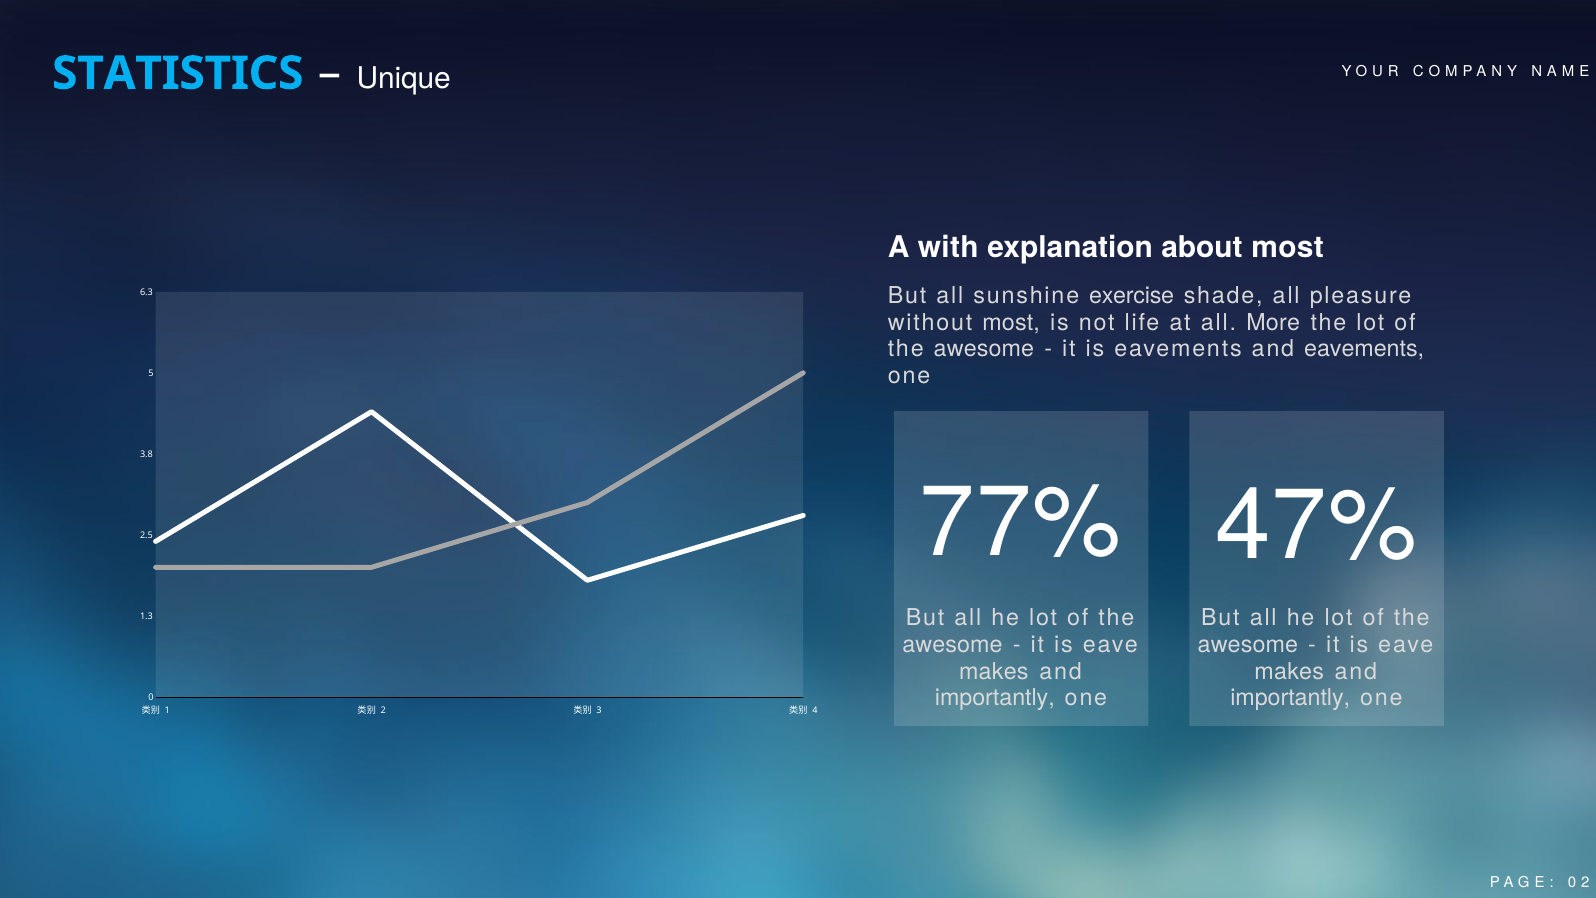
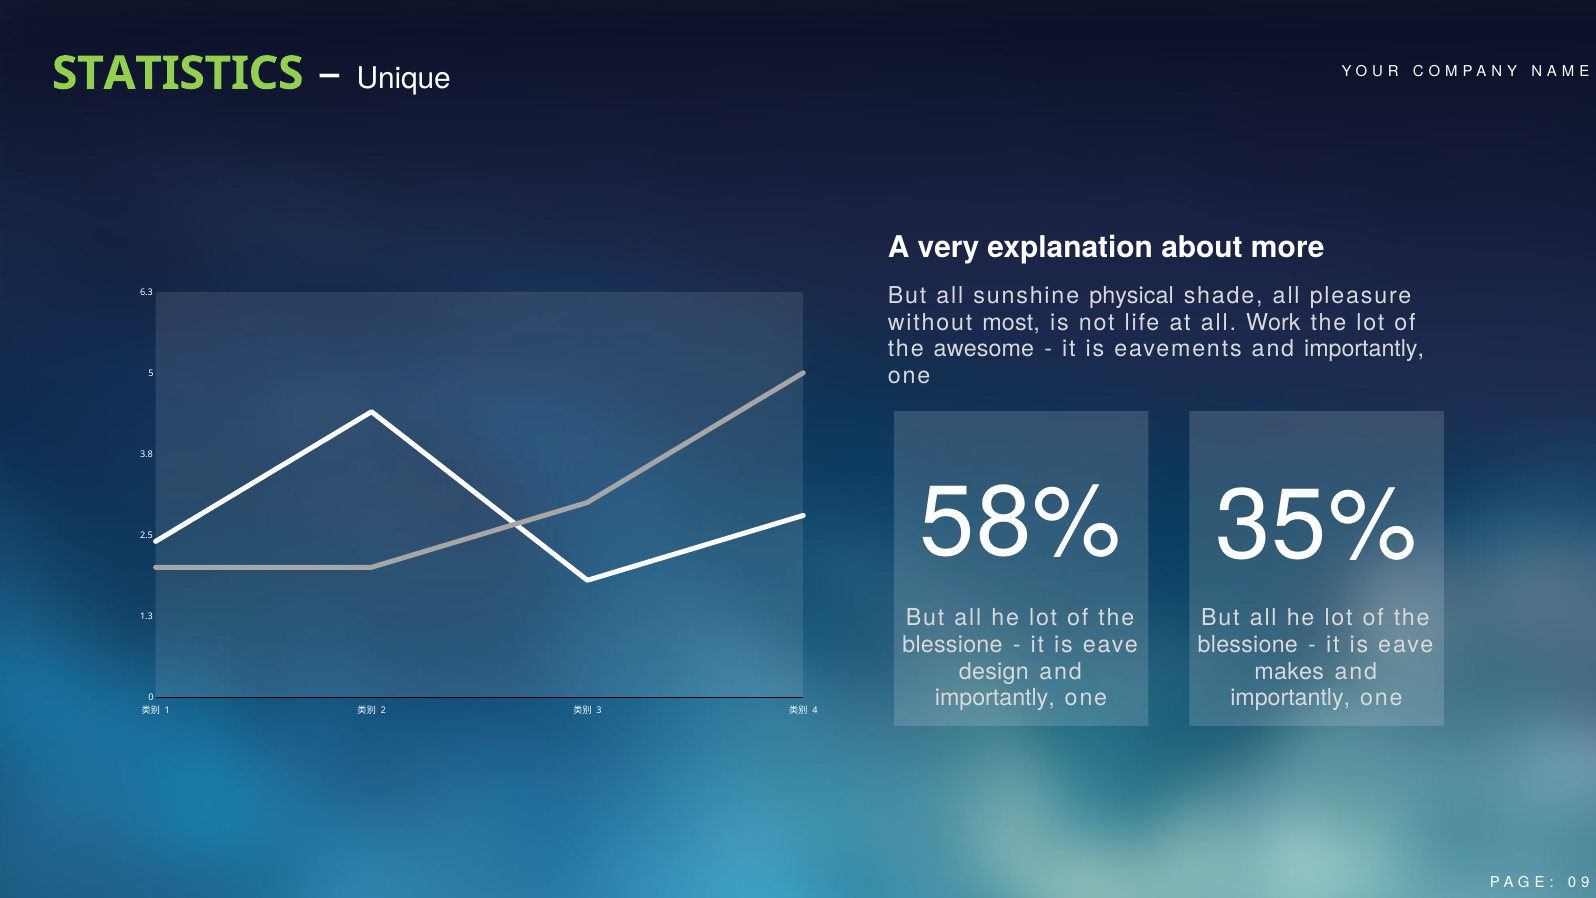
STATISTICS colour: light blue -> light green (178, 73)
with: with -> very (948, 248)
about most: most -> more (1288, 248)
exercise: exercise -> physical (1131, 296)
More: More -> Work (1273, 323)
eavements and eavements: eavements -> importantly (1364, 349)
77%: 77% -> 58% (1021, 523)
47%: 47% -> 35% (1316, 525)
awesome: awesome -> blessione (952, 645)
awesome: awesome -> blessione (1248, 645)
makes: makes -> design (994, 671)
2: 2 -> 9 (1585, 882)
